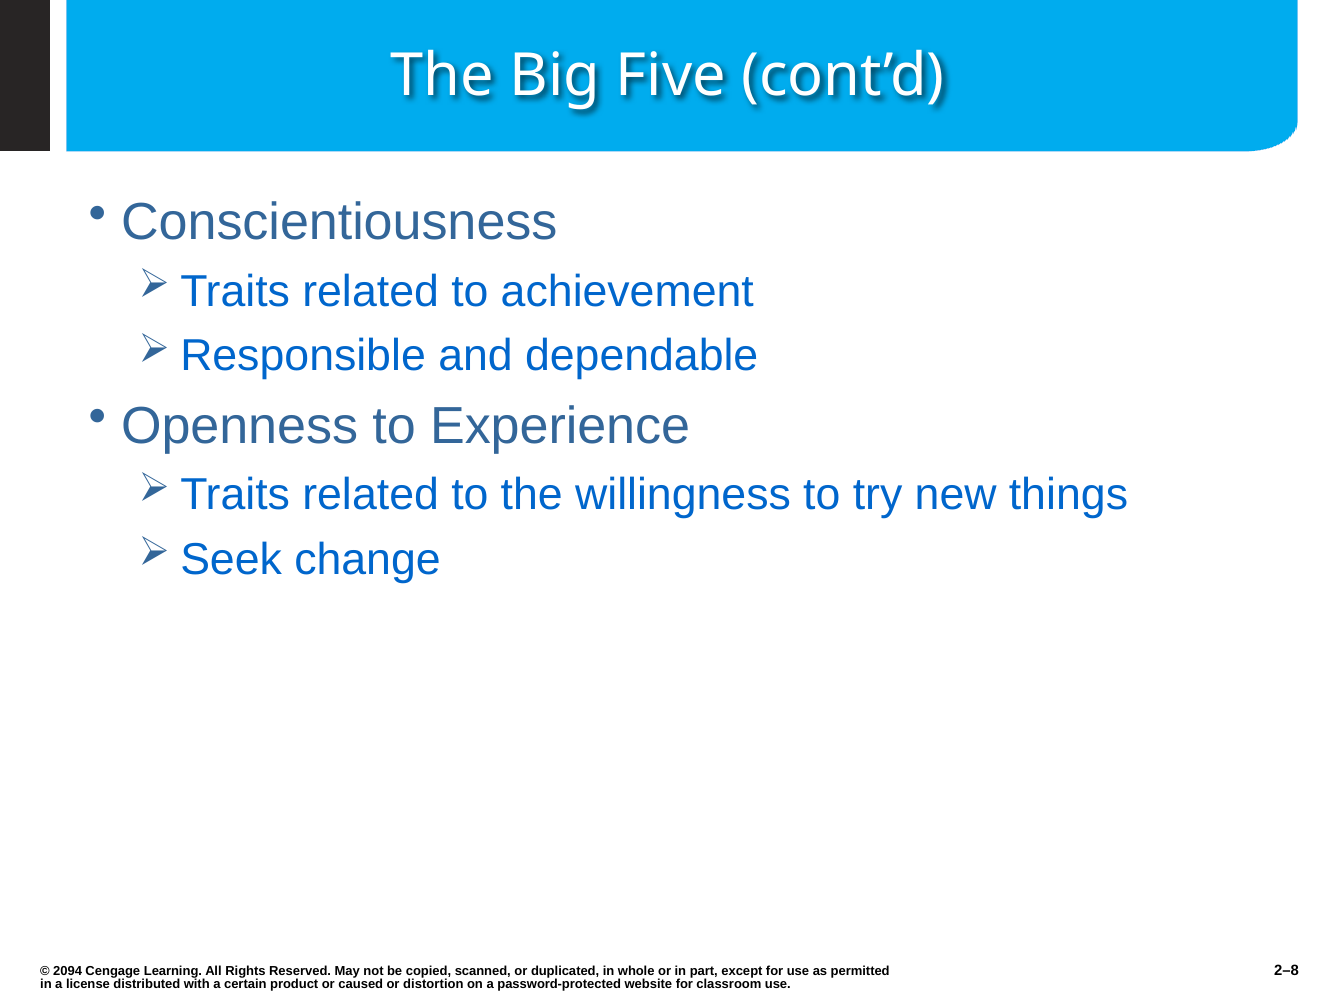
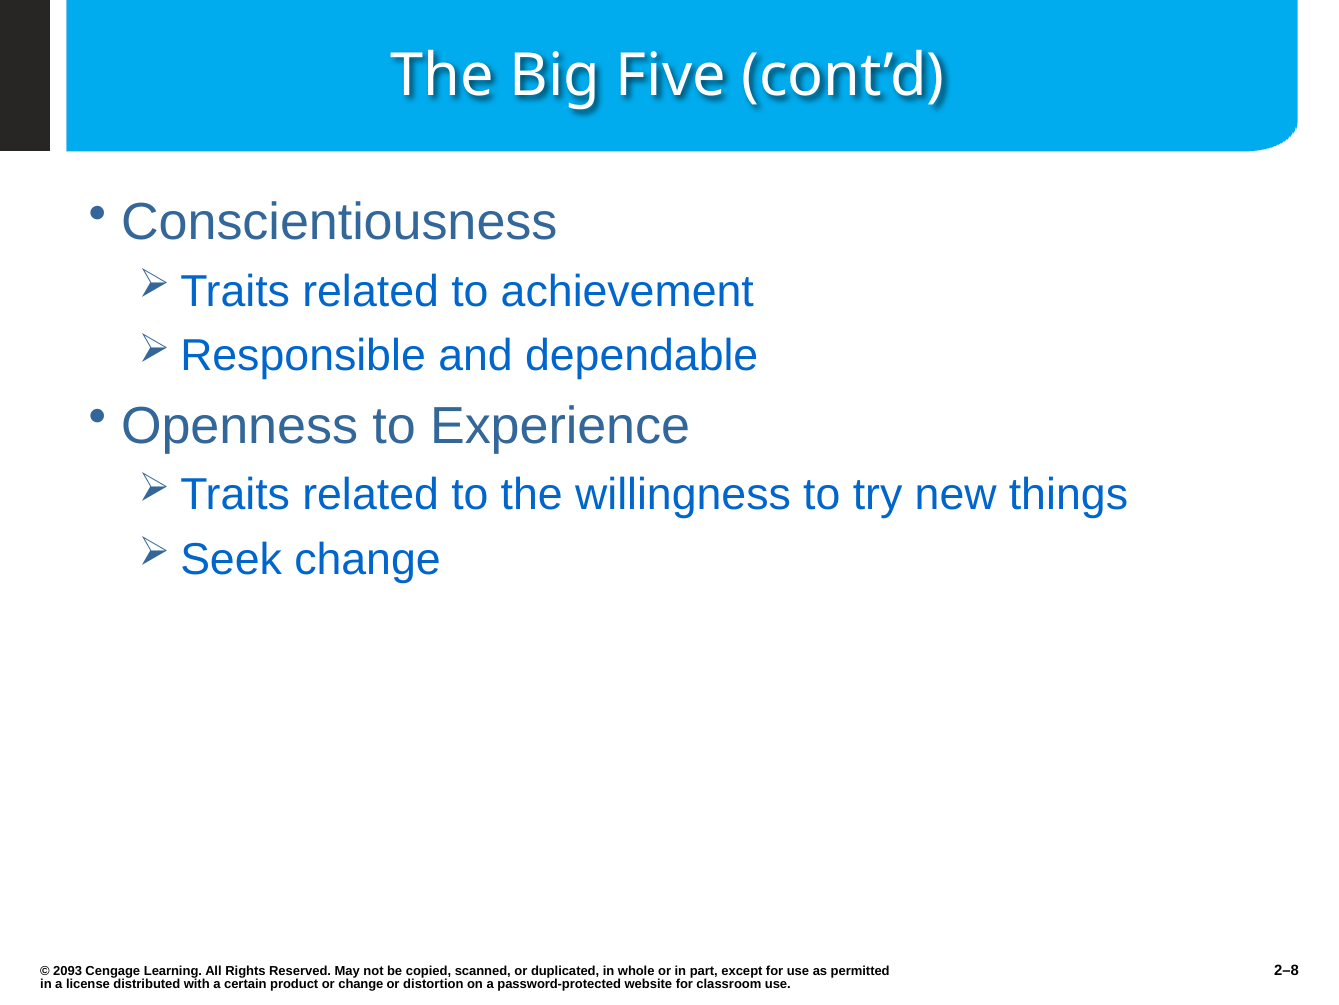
2094: 2094 -> 2093 (68, 971)
or caused: caused -> change (361, 984)
